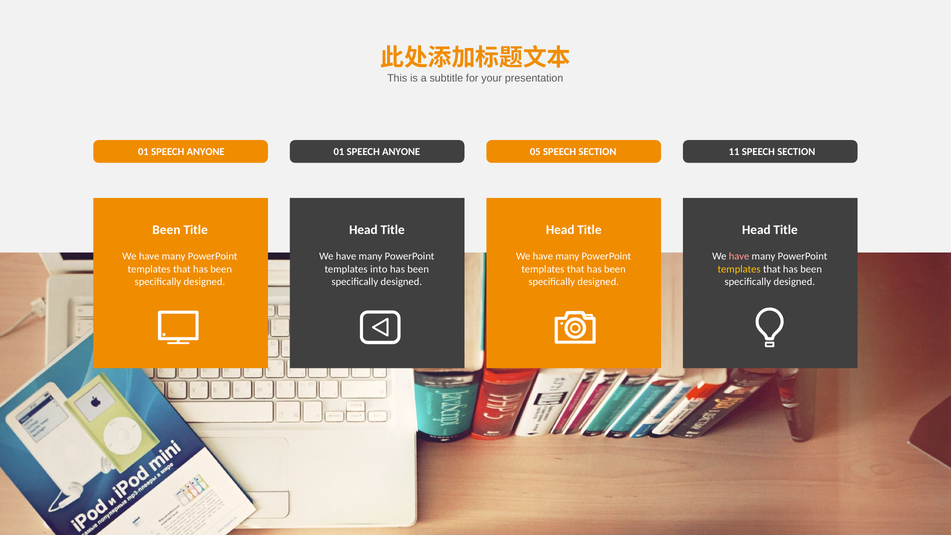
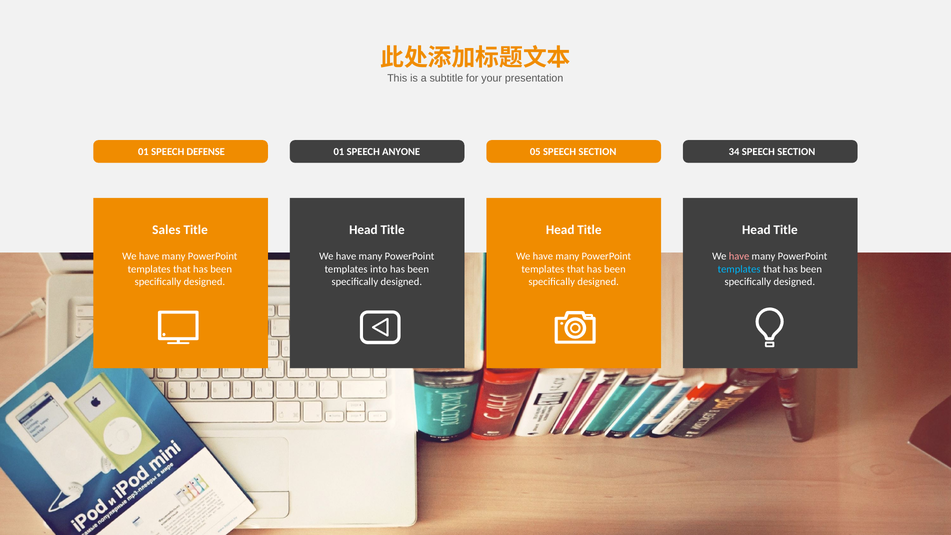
ANYONE: ANYONE -> DEFENSE (206, 152)
11: 11 -> 34 (734, 152)
Been: Been -> Sales (166, 230)
templates colour: yellow -> light blue (739, 269)
